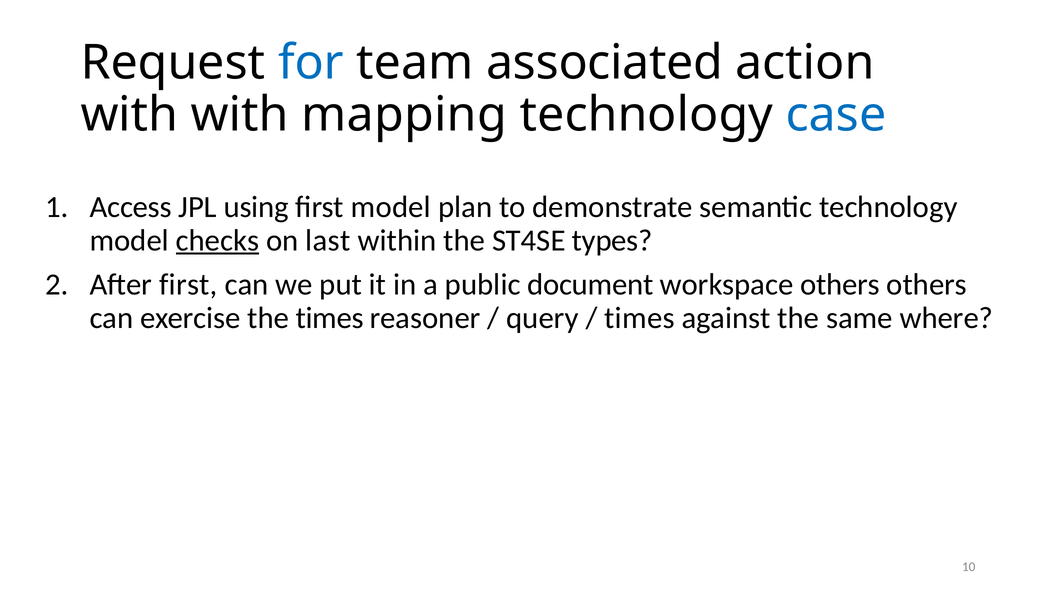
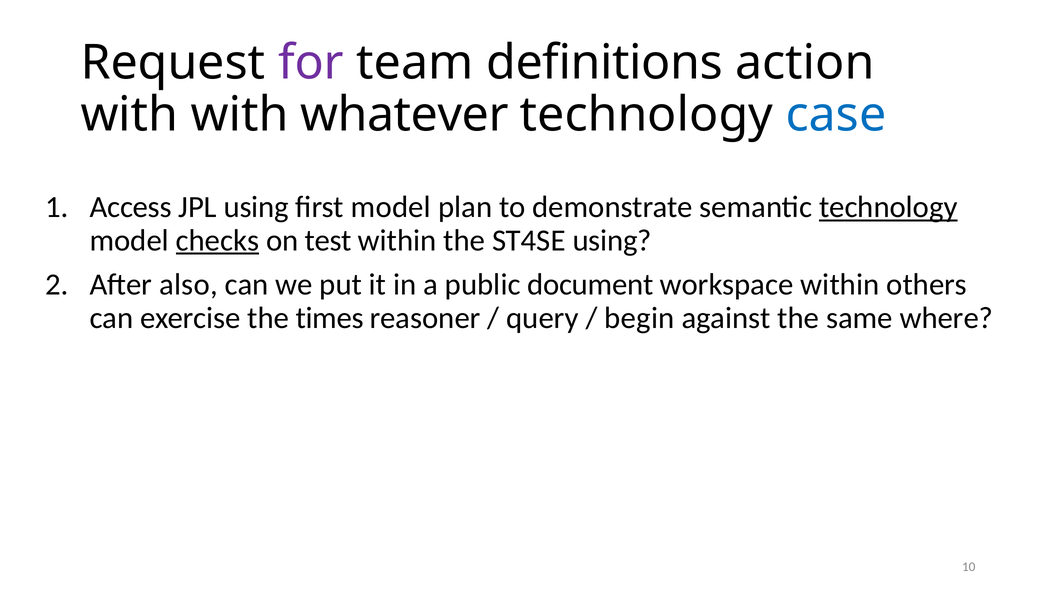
for colour: blue -> purple (311, 63)
associated: associated -> definitions (605, 63)
mapping: mapping -> whatever (404, 115)
technology underline: none -> present (888, 207)
last: last -> test (328, 240)
ST4SE types: types -> using (612, 240)
After first: first -> also (188, 285)
workspace others: others -> within (840, 285)
times: times -> begin (640, 318)
